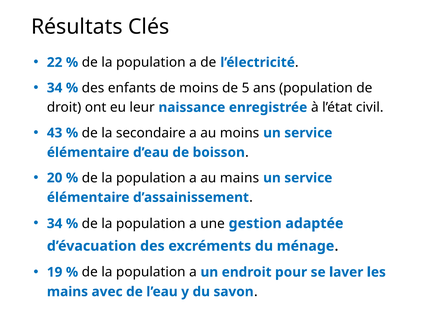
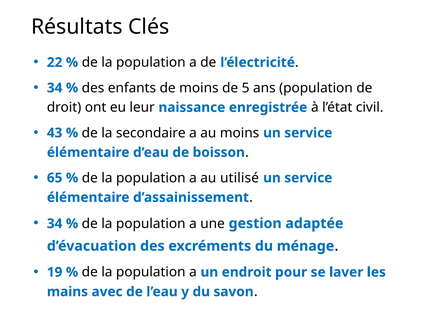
20: 20 -> 65 (55, 178)
au mains: mains -> utilisé (240, 178)
